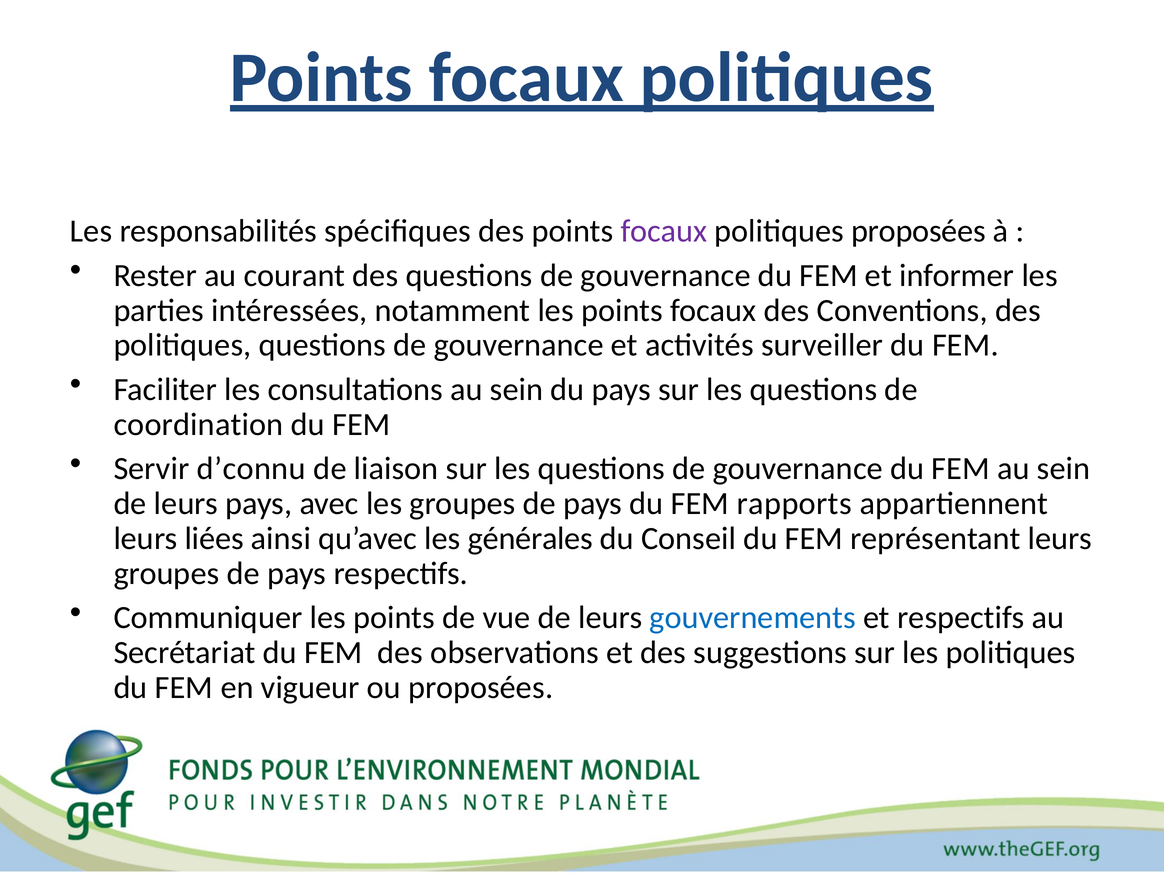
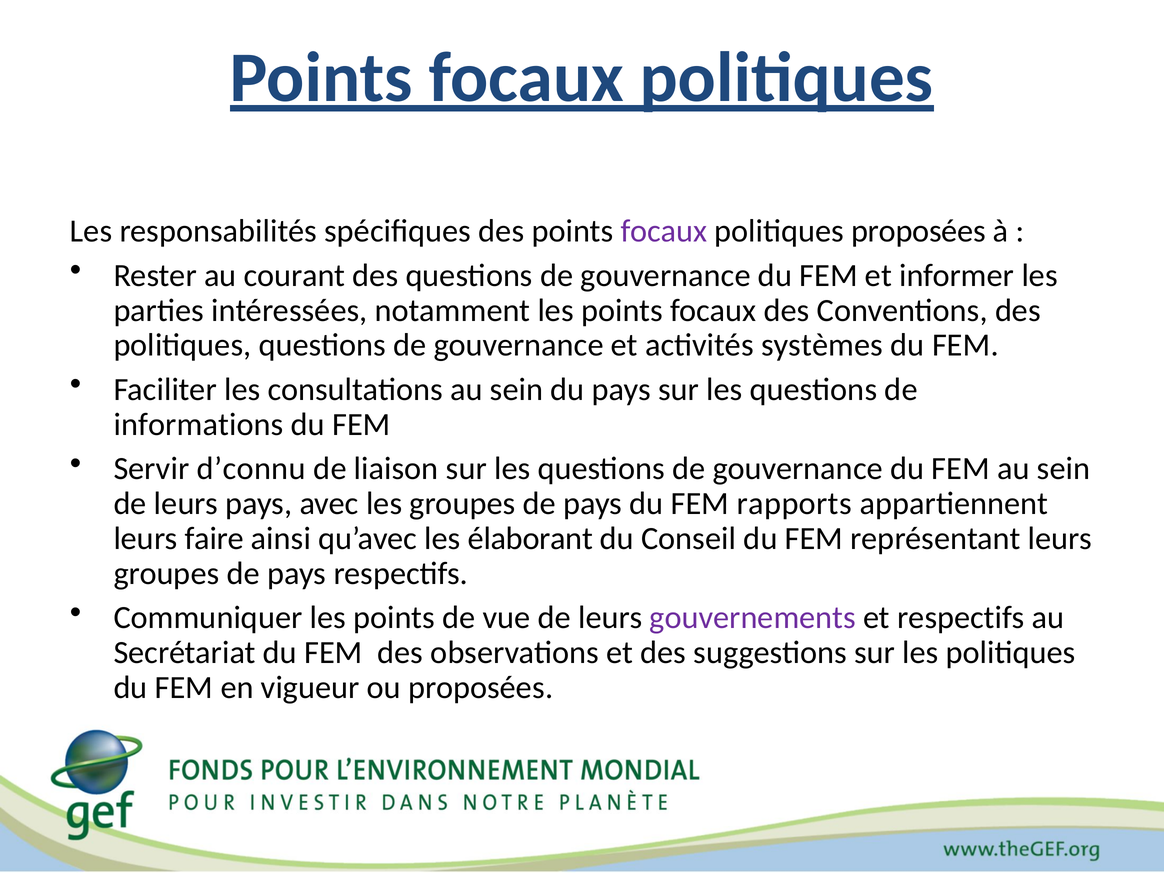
surveiller: surveiller -> systèmes (822, 345)
coordination: coordination -> informations (198, 424)
liées: liées -> faire (214, 538)
générales: générales -> élaborant (530, 538)
gouvernements colour: blue -> purple (753, 618)
